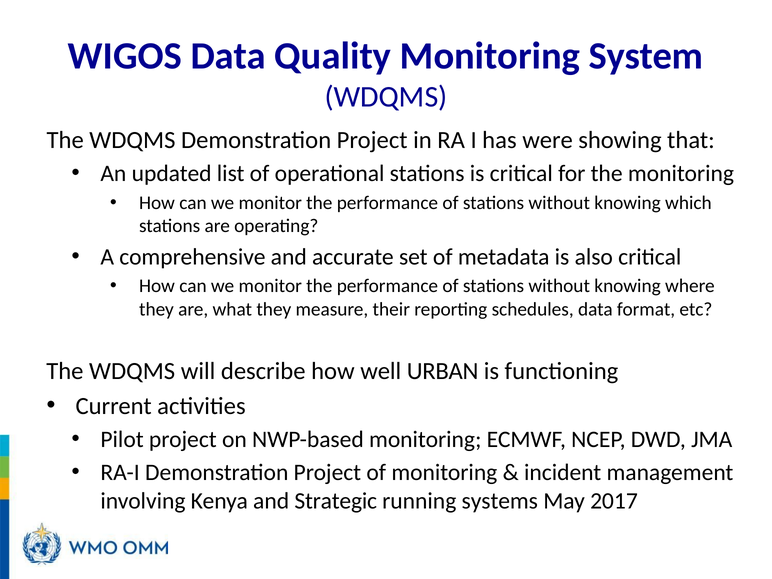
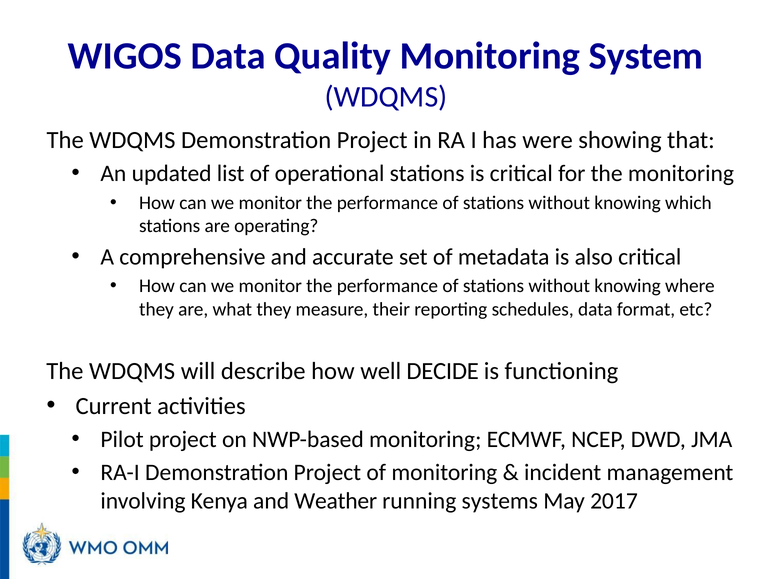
URBAN: URBAN -> DECIDE (443, 371)
Strategic: Strategic -> Weather (336, 501)
